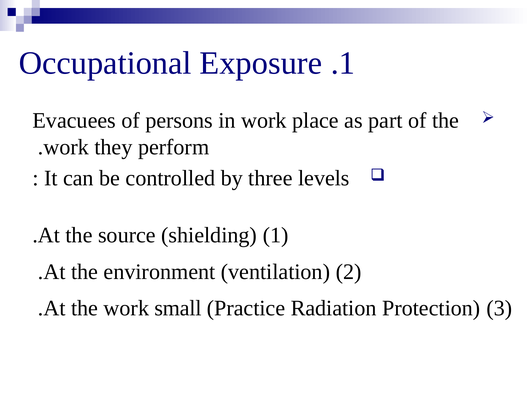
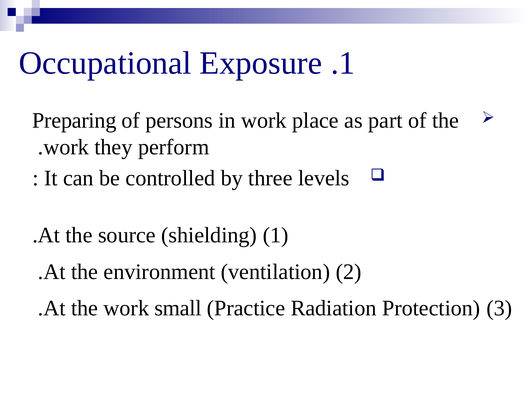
Evacuees: Evacuees -> Preparing (74, 120)
